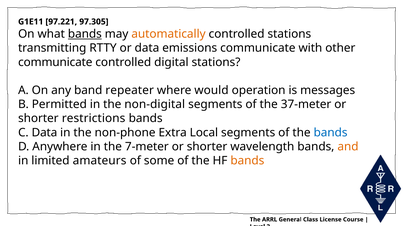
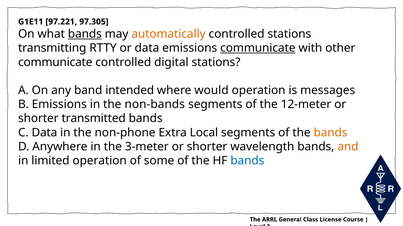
communicate underline: none -> present (258, 48)
repeater: repeater -> intended (130, 91)
B Permitted: Permitted -> Emissions (59, 105)
non-digital: non-digital -> non-bands (155, 105)
37-meter: 37-meter -> 12-meter (306, 105)
restrictions: restrictions -> transmitted (94, 119)
bands colour: blue -> orange (331, 133)
7-meter: 7-meter -> 3-meter (147, 147)
limited amateurs: amateurs -> operation (100, 161)
bands colour: orange -> blue (247, 161)
